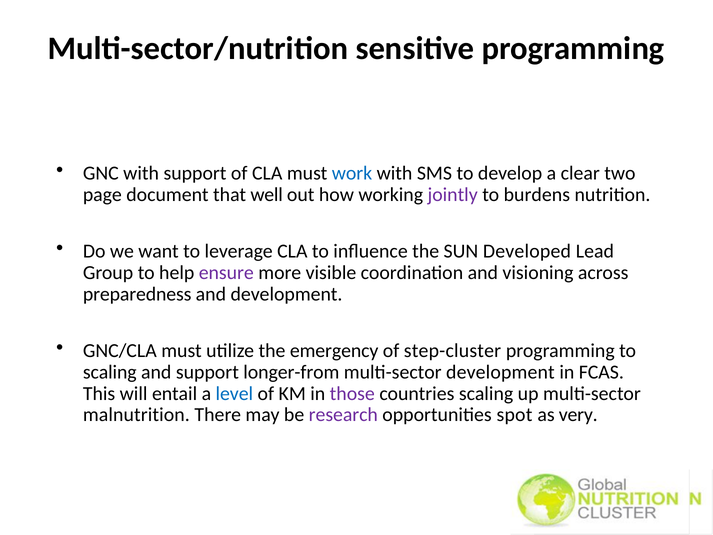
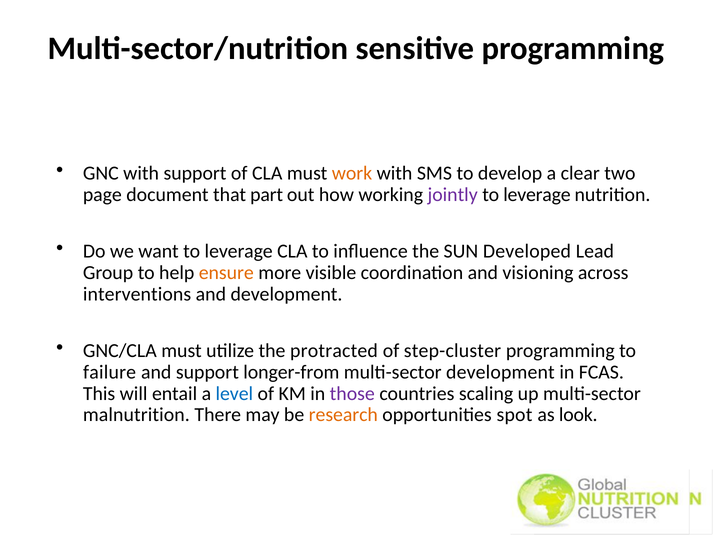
work colour: blue -> orange (352, 173)
well: well -> part (267, 195)
burdens: burdens -> leverage (537, 195)
ensure colour: purple -> orange (226, 273)
preparedness: preparedness -> interventions (137, 294)
emergency: emergency -> protracted (334, 351)
scaling: scaling -> failure (110, 372)
research colour: purple -> orange (343, 415)
very: very -> look (578, 415)
